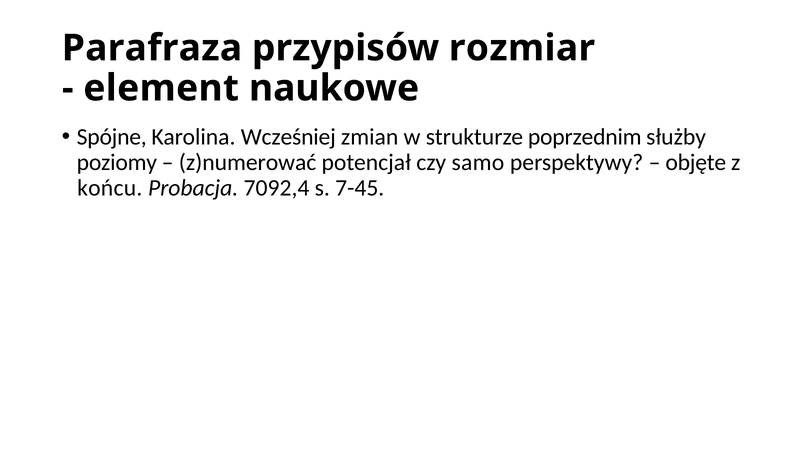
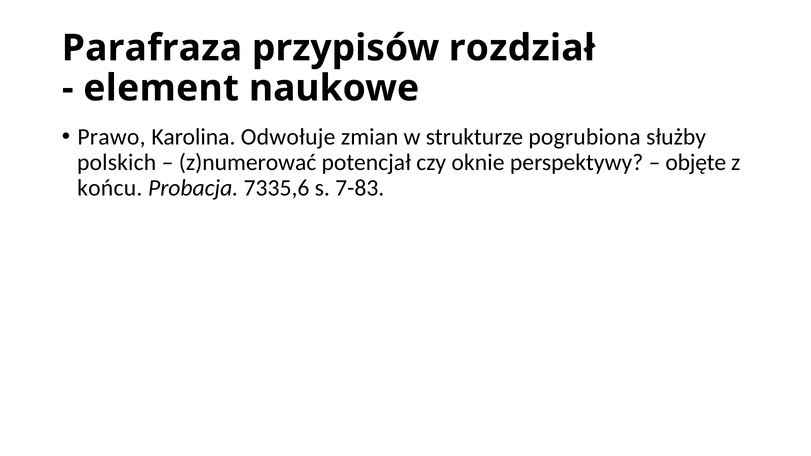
rozmiar: rozmiar -> rozdział (522, 48)
Spójne: Spójne -> Prawo (111, 137)
Wcześniej: Wcześniej -> Odwołuje (288, 137)
poprzednim: poprzednim -> pogrubiona (585, 137)
poziomy: poziomy -> polskich (117, 163)
samo: samo -> oknie (478, 163)
7092,4: 7092,4 -> 7335,6 (277, 188)
7-45: 7-45 -> 7-83 (360, 188)
